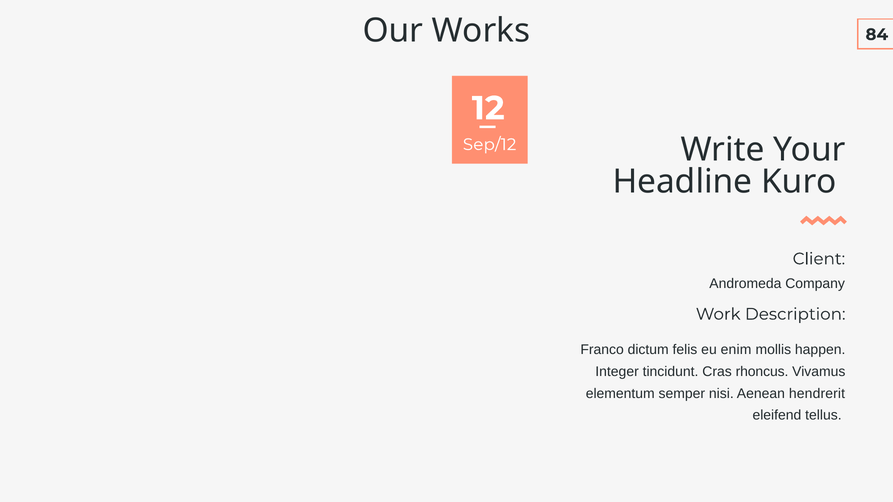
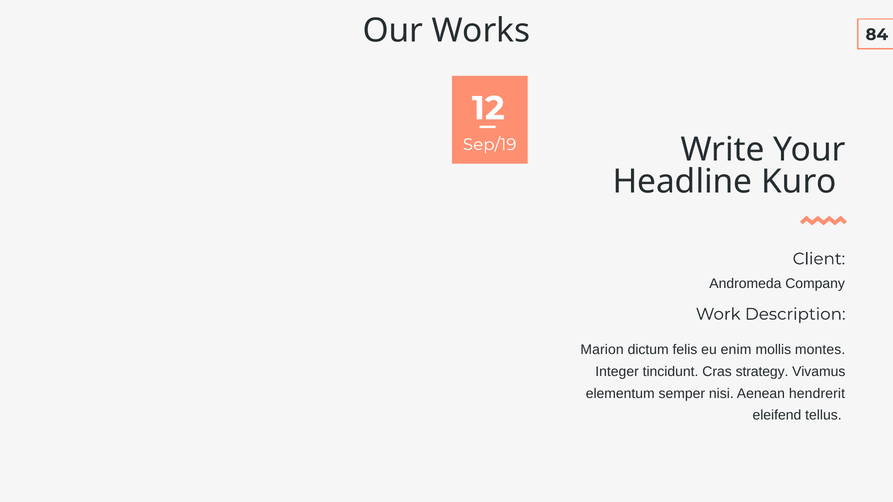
Sep/12: Sep/12 -> Sep/19 (490, 145)
Franco: Franco -> Marion (602, 350)
happen: happen -> montes (820, 350)
rhoncus: rhoncus -> strategy (762, 372)
